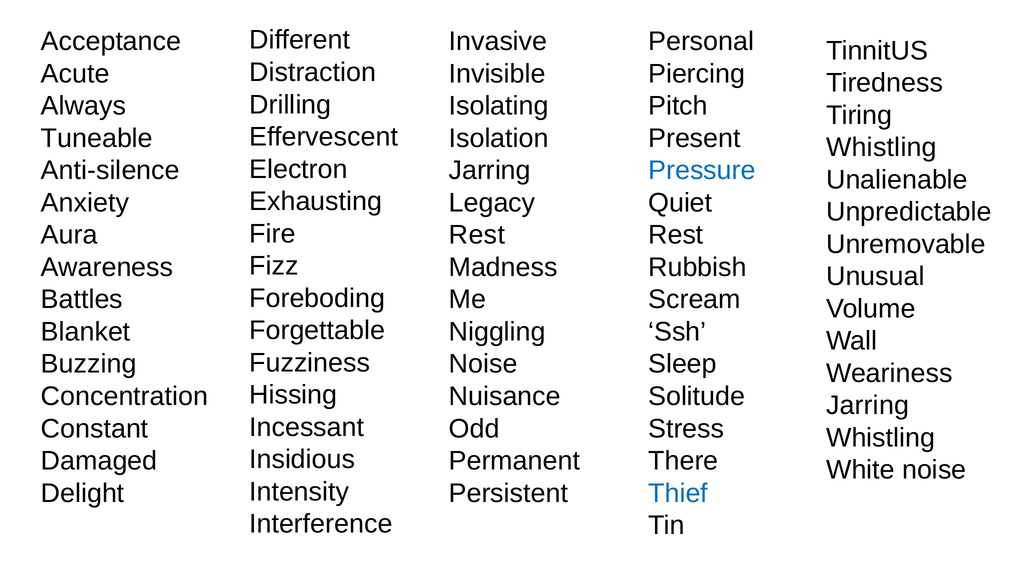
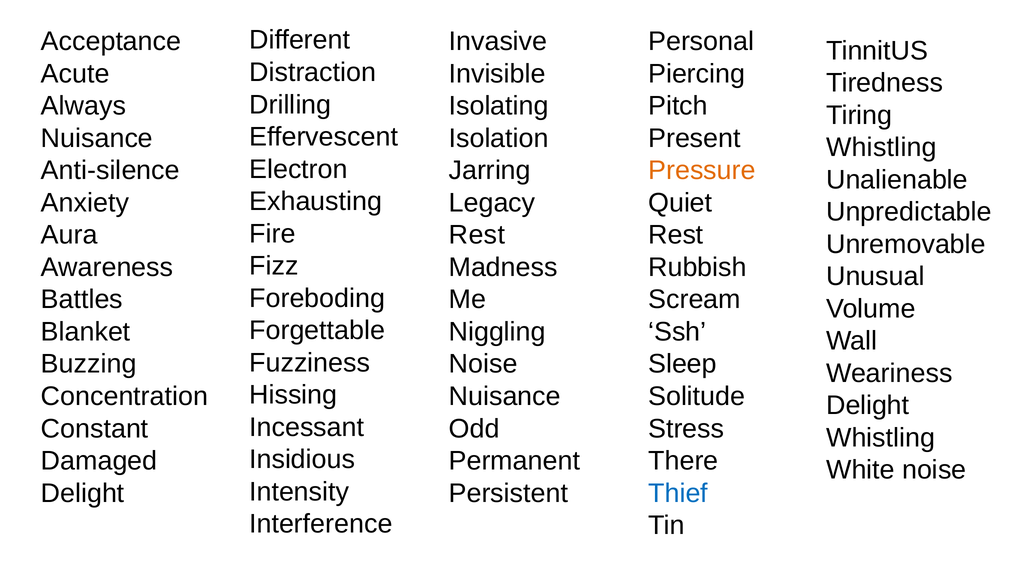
Tuneable: Tuneable -> Nuisance (97, 138)
Pressure colour: blue -> orange (702, 171)
Jarring: Jarring -> Delight (868, 406)
